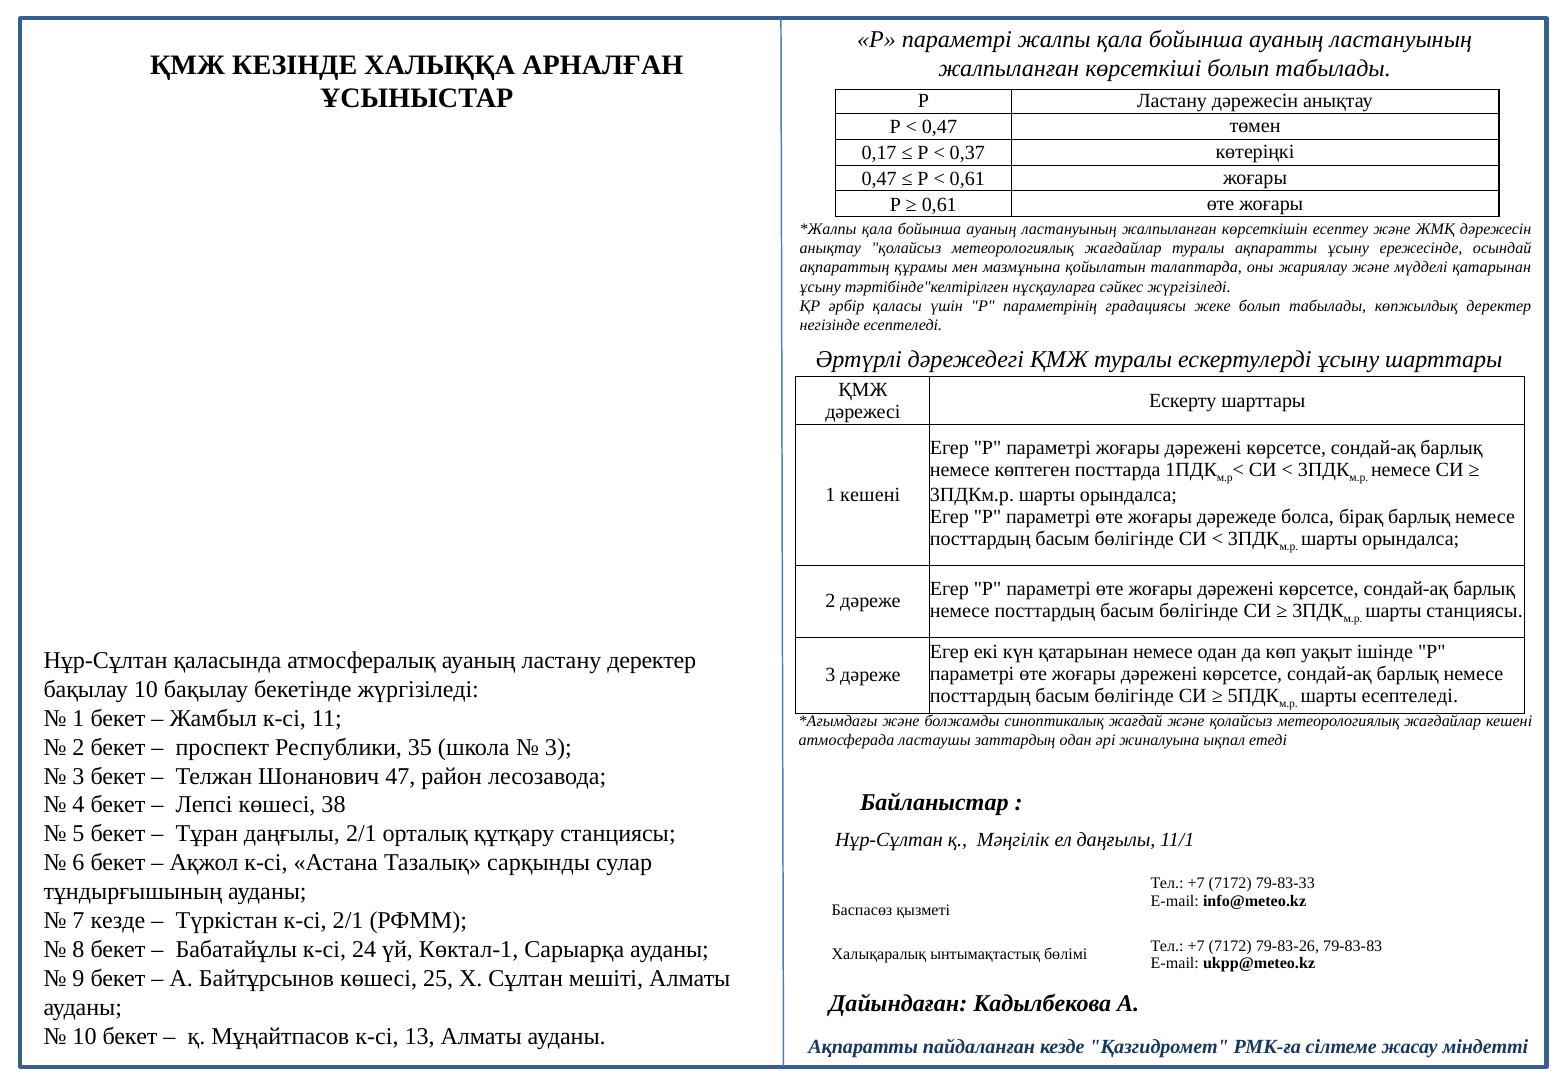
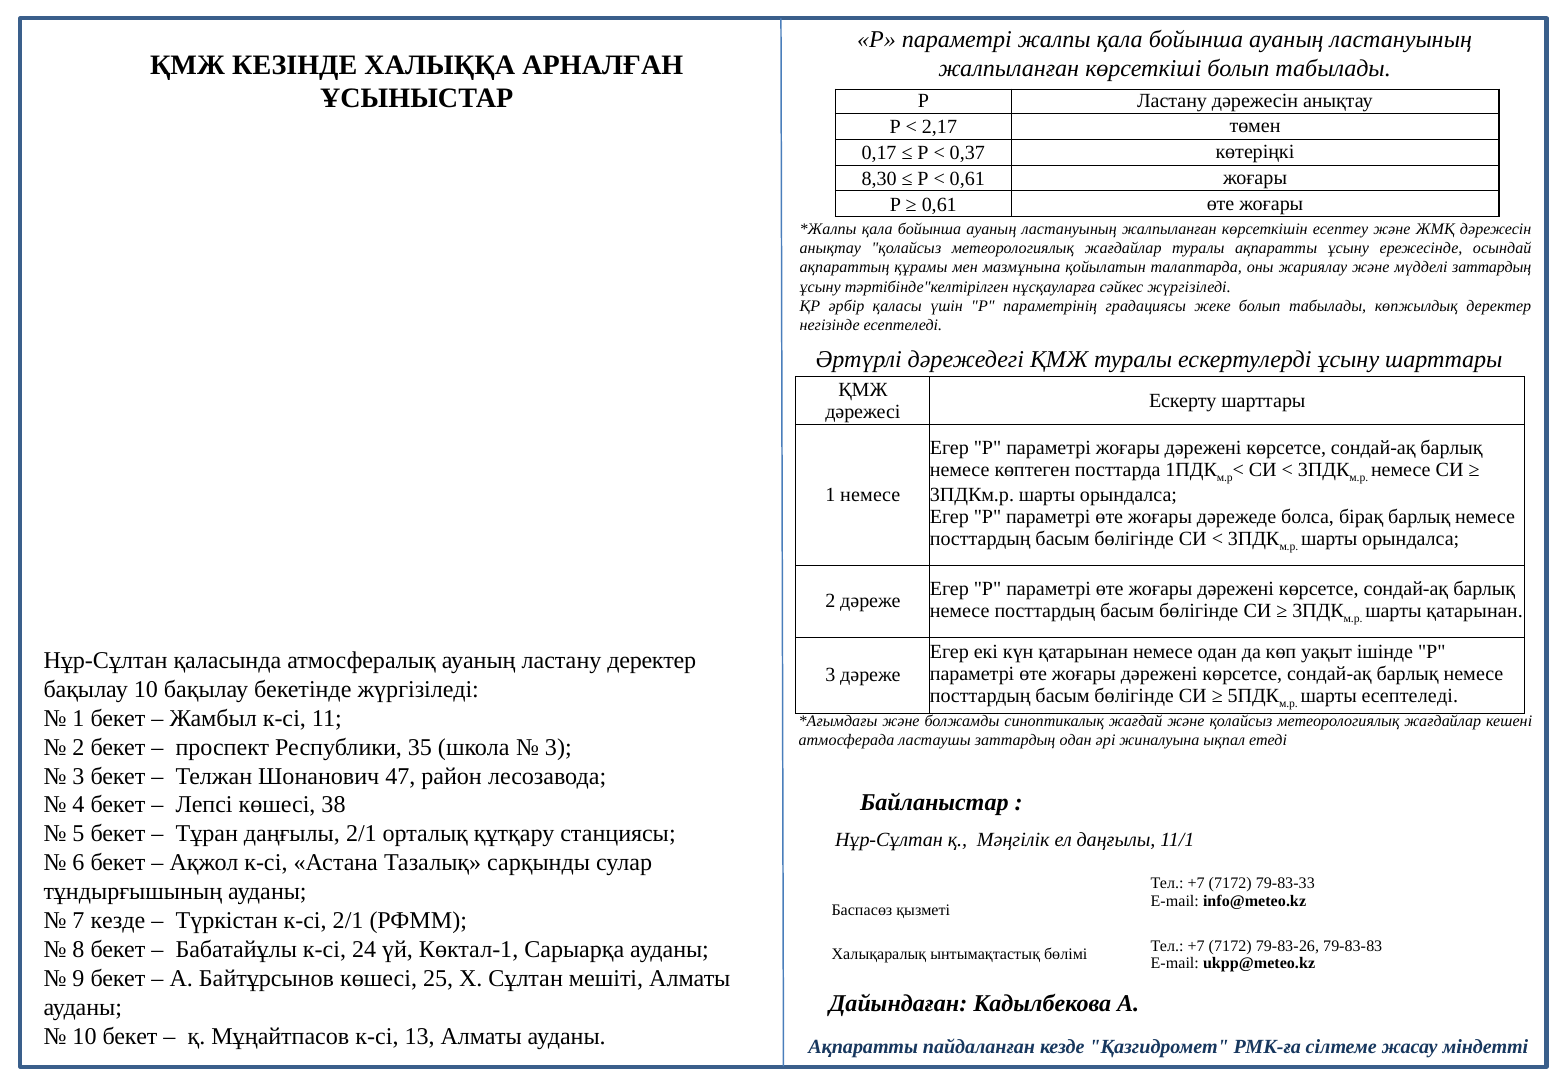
0,47: 0,47 -> 2,17 (940, 127)
0,47: 0,47 -> 8,30 (879, 179)
мүдделі қатарынан: қатарынан -> заттардың (1492, 268)
1 кешені: кешені -> немесе (870, 495)
шарты станциясы: станциясы -> қатарынан (1475, 611)
